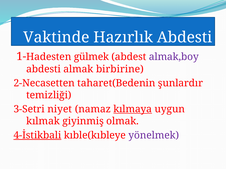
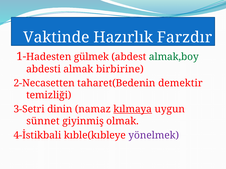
Hazırlık Abdesti: Abdesti -> Farzdır (185, 37)
almak,boy colour: purple -> green (174, 57)
şunlardır: şunlardır -> demektir (180, 83)
niyet: niyet -> dinin (60, 109)
kılmak: kılmak -> sünnet (43, 122)
4-İstikbali underline: present -> none (37, 136)
